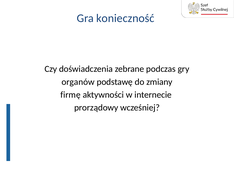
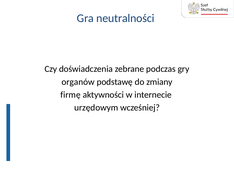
konieczność: konieczność -> neutralności (125, 18)
prorządowy: prorządowy -> urzędowym (96, 108)
